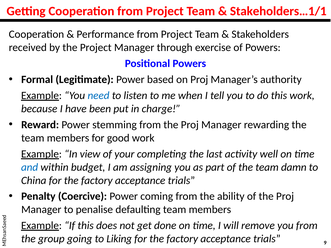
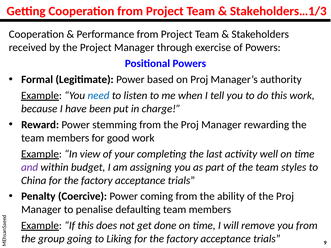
Stakeholders…1/1: Stakeholders…1/1 -> Stakeholders…1/3 (278, 11)
and colour: blue -> purple (30, 167)
damn: damn -> styles (294, 167)
